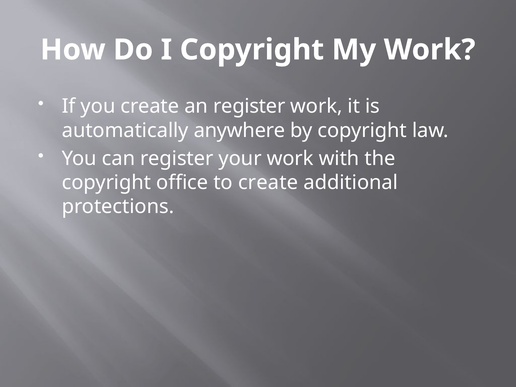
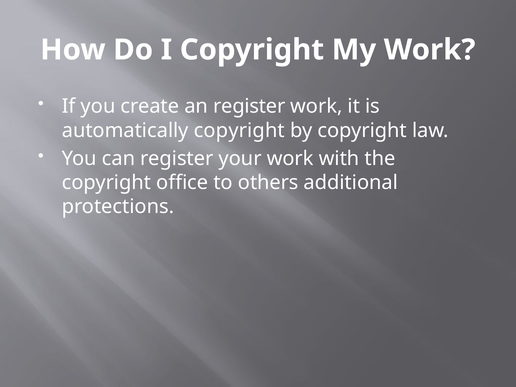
automatically anywhere: anywhere -> copyright (239, 130)
to create: create -> others (268, 183)
